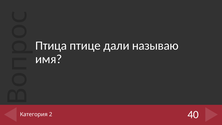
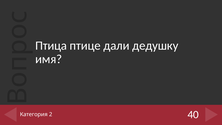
называю: называю -> дедушку (155, 46)
